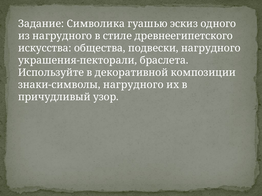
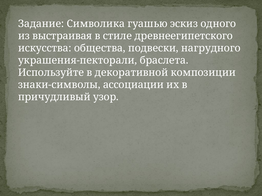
из нагрудного: нагрудного -> выстраивая (62, 36)
знаки-символы нагрудного: нагрудного -> ассоциации (133, 85)
